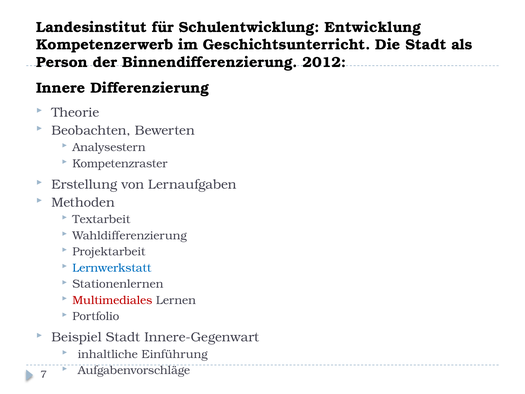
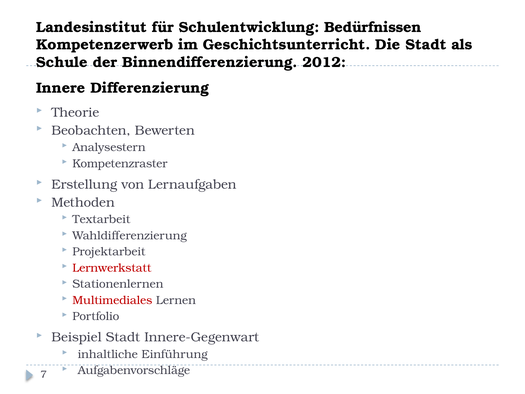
Entwicklung: Entwicklung -> Bedürfnissen (373, 27)
Person: Person -> Schule (62, 62)
Lernwerkstatt colour: blue -> red (112, 268)
